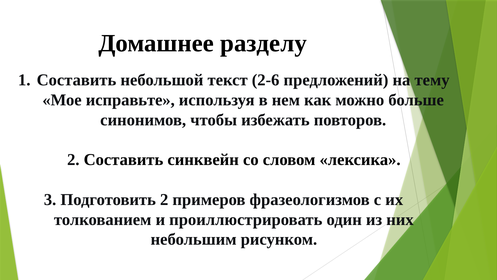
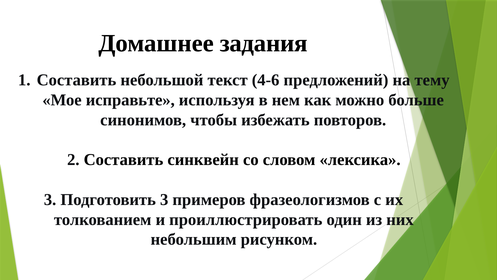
разделу: разделу -> задания (264, 43)
2-6: 2-6 -> 4-6 (266, 80)
Подготовить 2: 2 -> 3 (164, 199)
